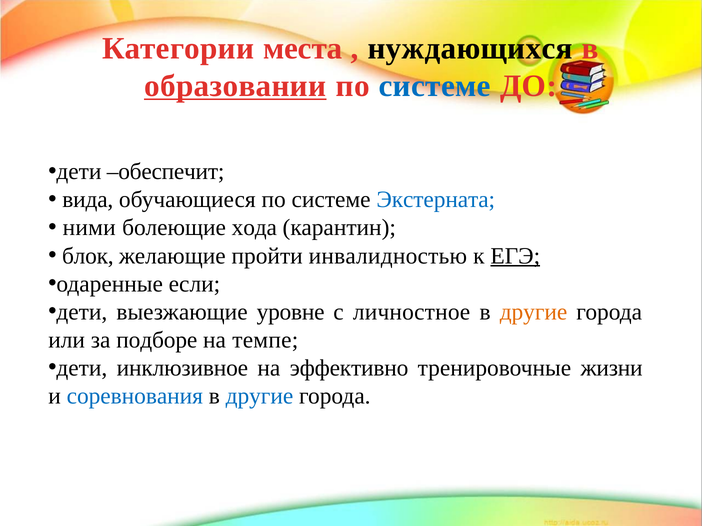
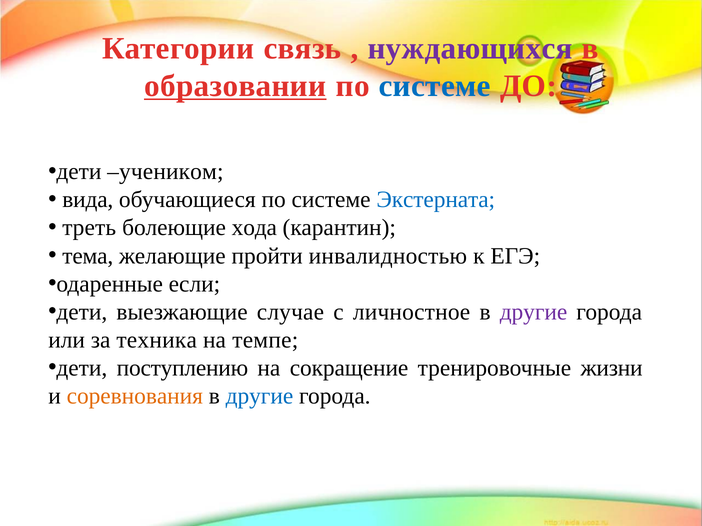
места: места -> связь (302, 48)
нуждающихся colour: black -> purple (470, 48)
обеспечит: обеспечит -> учеником (165, 172)
ними: ними -> треть (89, 228)
блок: блок -> тема (88, 256)
ЕГЭ underline: present -> none (515, 256)
уровне: уровне -> случае (290, 312)
другие colour: orange -> purple (534, 312)
подборе: подборе -> техника (157, 340)
инклюзивное: инклюзивное -> поступлению (182, 368)
эффективно: эффективно -> сокращение (349, 368)
соревнования colour: blue -> orange (135, 396)
